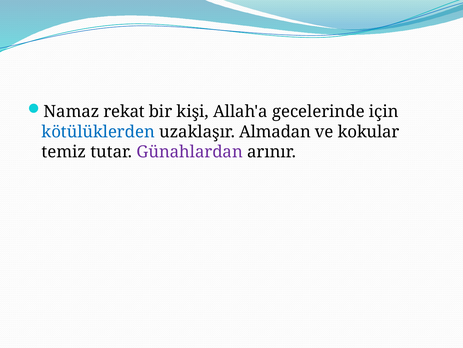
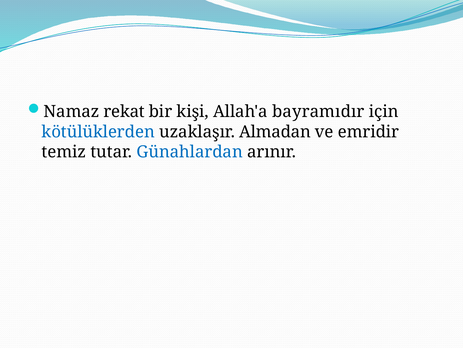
gecelerinde: gecelerinde -> bayramıdır (318, 111)
kokular: kokular -> emridir (369, 132)
Günahlardan colour: purple -> blue (190, 152)
